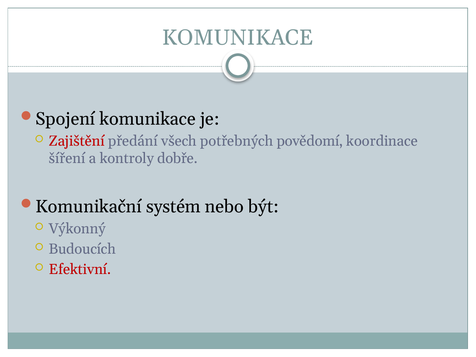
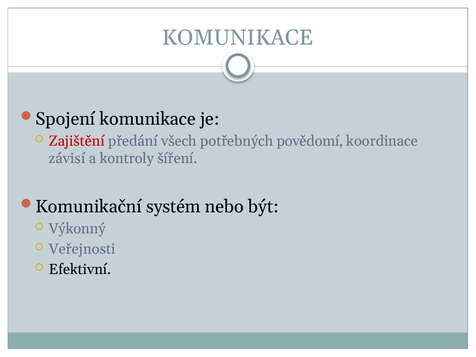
šíření: šíření -> závisí (67, 158)
dobře: dobře -> šíření (177, 158)
Budoucích: Budoucích -> Veřejnosti (82, 249)
Efektivní colour: red -> black (80, 269)
